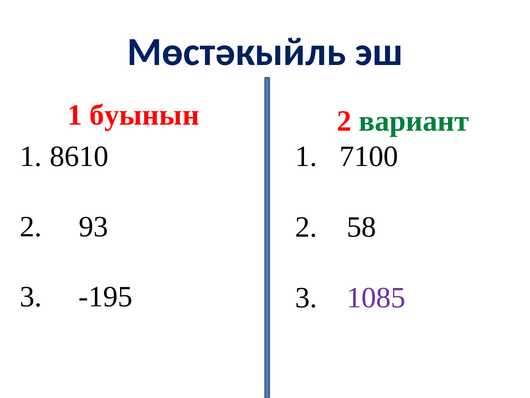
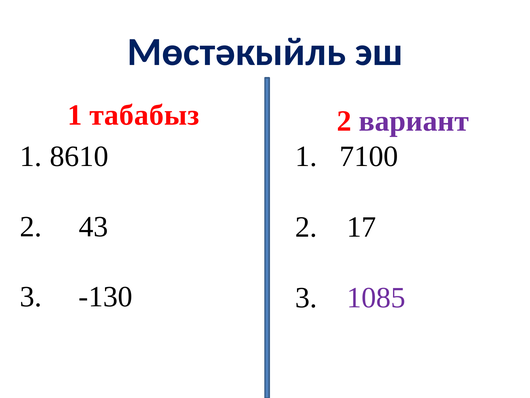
буынын: буынын -> табабыз (144, 115)
вариант colour: green -> purple (414, 121)
93: 93 -> 43 (93, 226)
58: 58 -> 17 (361, 227)
-195: -195 -> -130 (106, 297)
